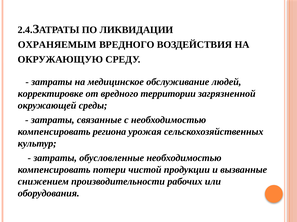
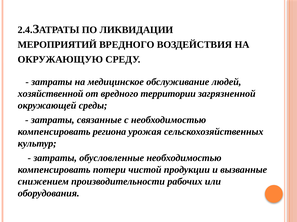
ОХРАНЯЕМЫМ: ОХРАНЯЕМЫМ -> МЕРОПРИЯТИЙ (57, 45)
корректировке: корректировке -> хозяйственной (51, 94)
